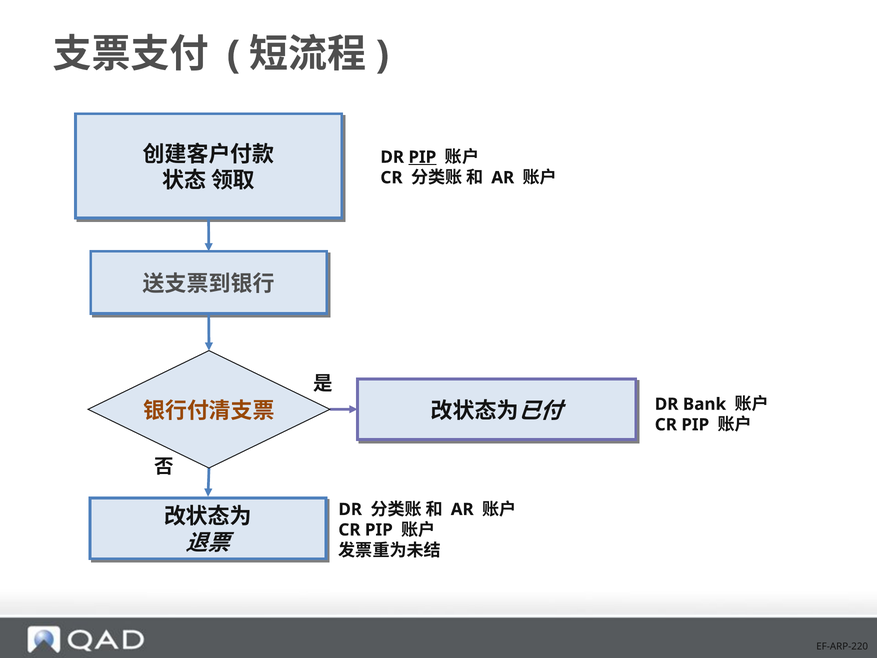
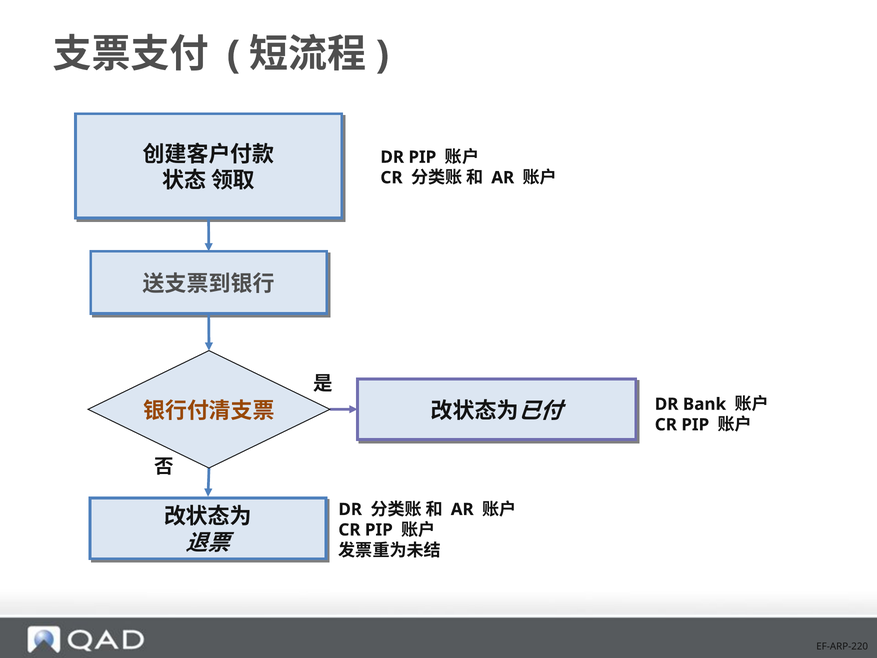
PIP underline: present -> none (422, 157)
